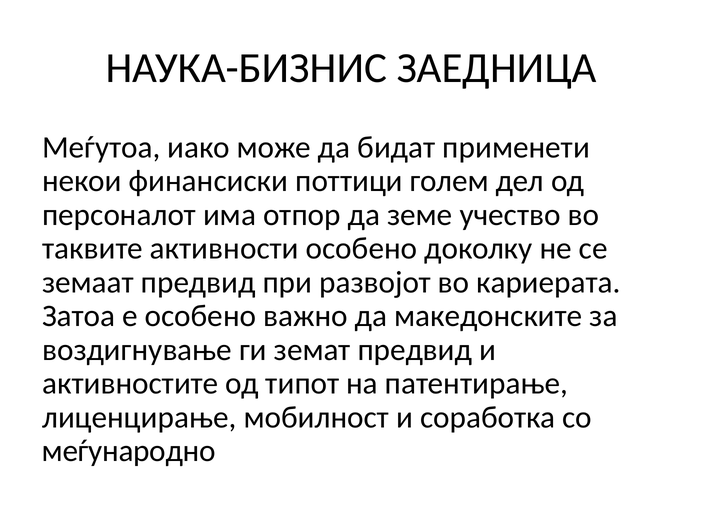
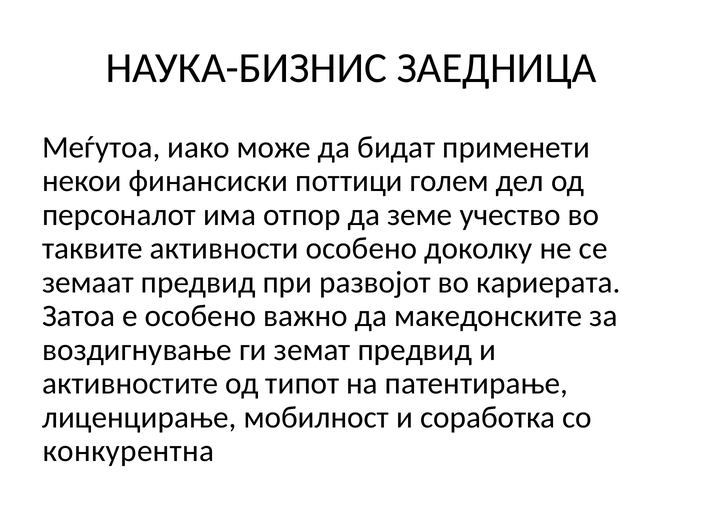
меѓународно: меѓународно -> конкурентна (128, 451)
